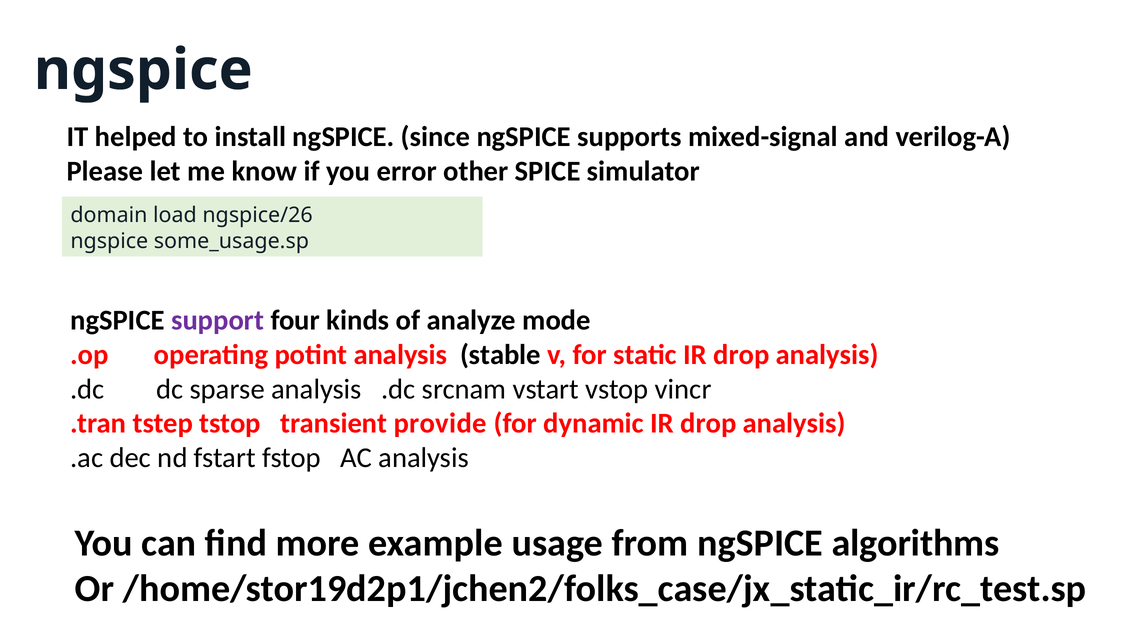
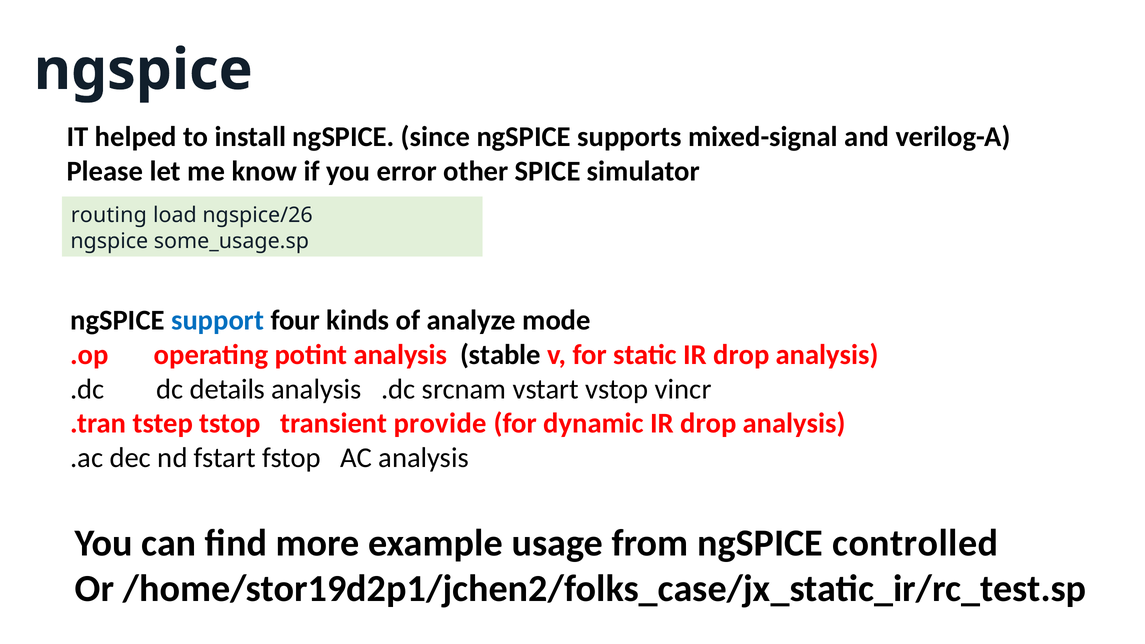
domain: domain -> routing (109, 215)
support colour: purple -> blue (218, 320)
sparse: sparse -> details (227, 389)
algorithms: algorithms -> controlled (915, 543)
